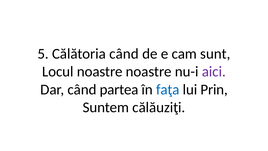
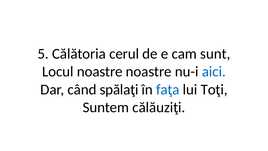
Călătoria când: când -> cerul (124, 54)
aici colour: purple -> blue (214, 72)
partea: partea -> spălaţi (119, 89)
Prin: Prin -> Toţi (214, 89)
